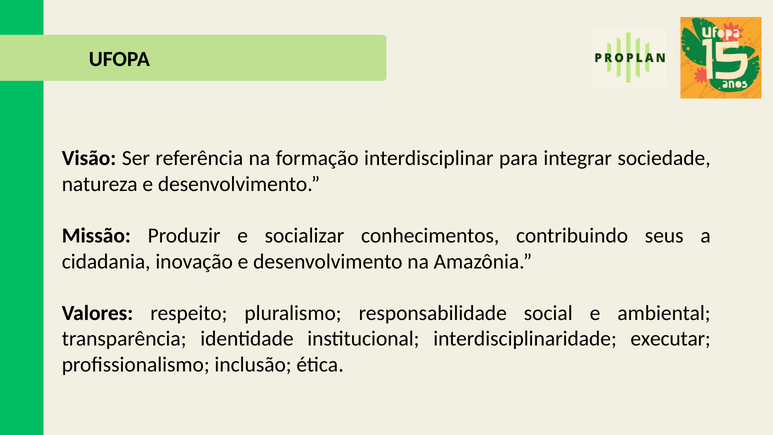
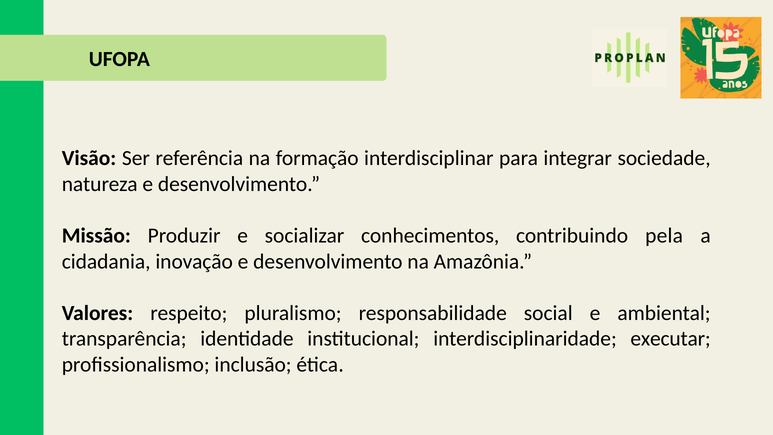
seus: seus -> pela (664, 236)
